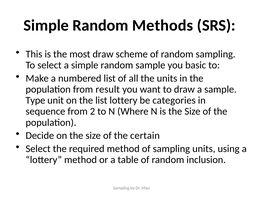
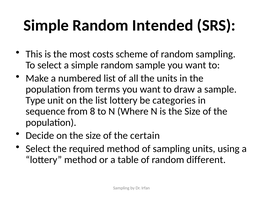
Methods: Methods -> Intended (163, 25)
most draw: draw -> costs (103, 54)
sample you basic: basic -> want (196, 65)
result: result -> terms (108, 89)
2: 2 -> 8 (93, 112)
inclusion: inclusion -> different (206, 160)
